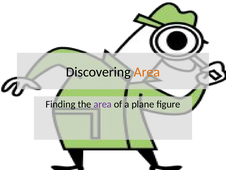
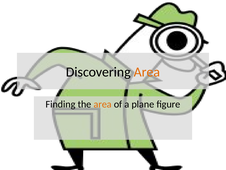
area colour: purple -> orange (103, 104)
